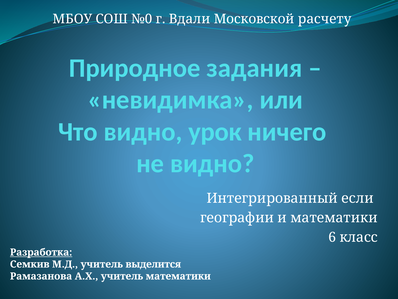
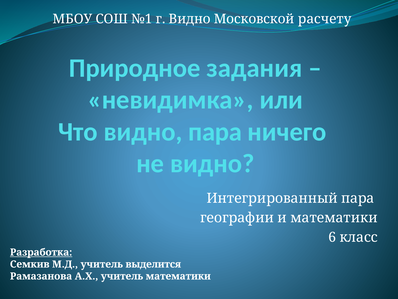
№0: №0 -> №1 (142, 19)
г Вдали: Вдали -> Видно (190, 19)
видно урок: урок -> пара (215, 132)
Интегрированный если: если -> пара (358, 198)
